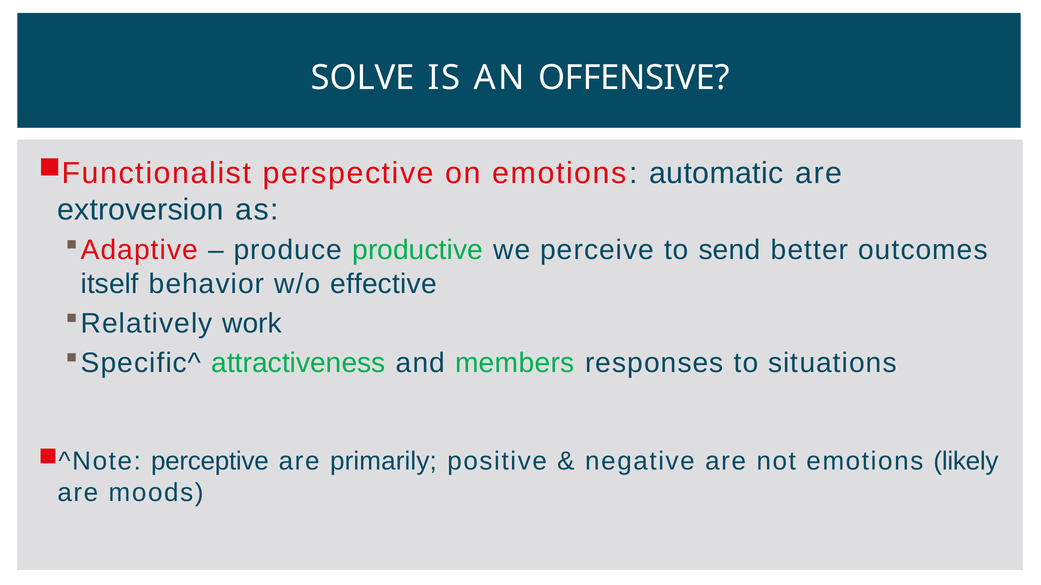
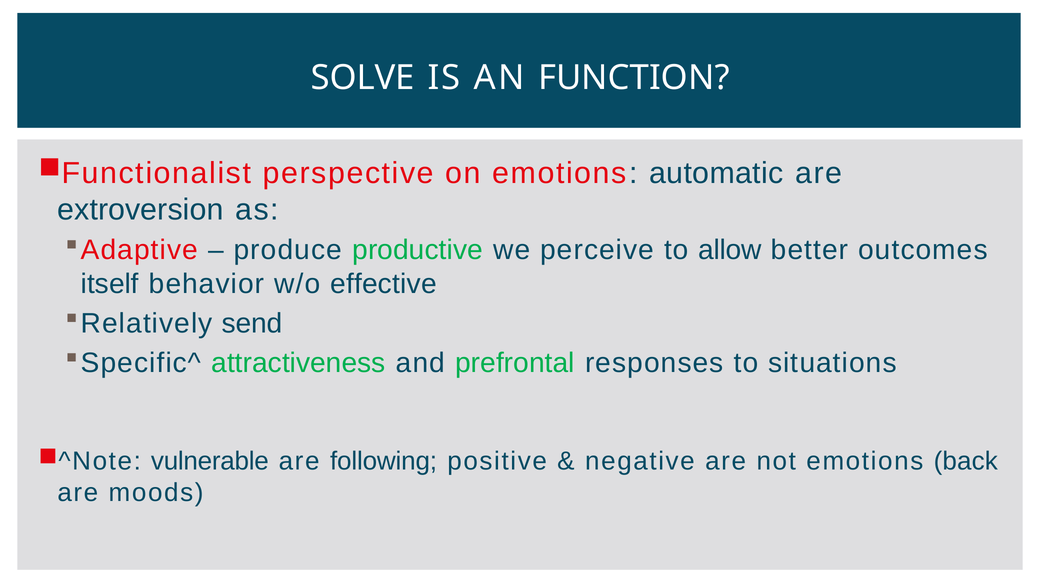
OFFENSIVE: OFFENSIVE -> FUNCTION (634, 78)
send: send -> allow (730, 250)
work: work -> send (252, 324)
members: members -> prefrontal (515, 363)
perceptive: perceptive -> vulnerable (210, 462)
primarily: primarily -> following (384, 462)
likely: likely -> back (966, 462)
